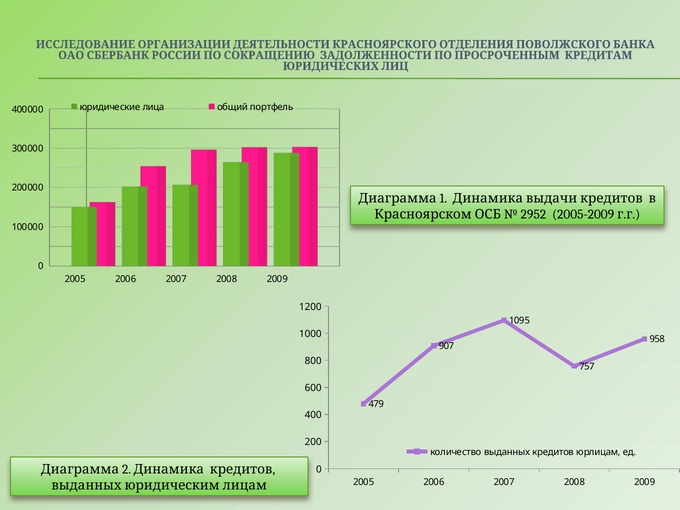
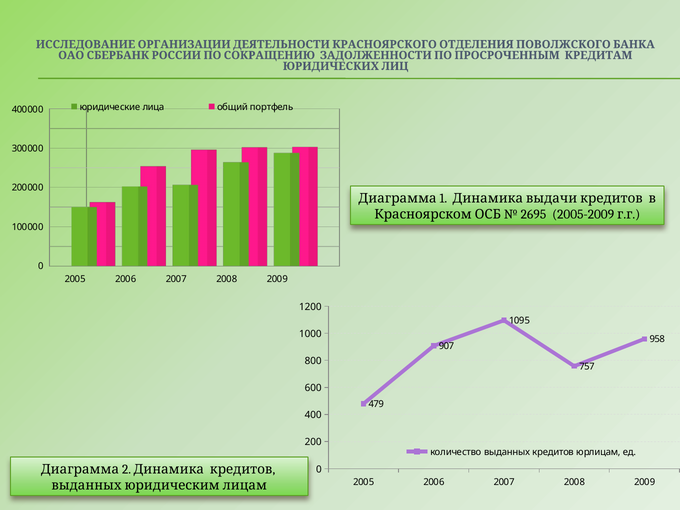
2952: 2952 -> 2695 (533, 214)
